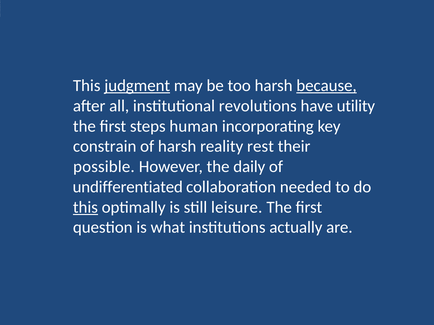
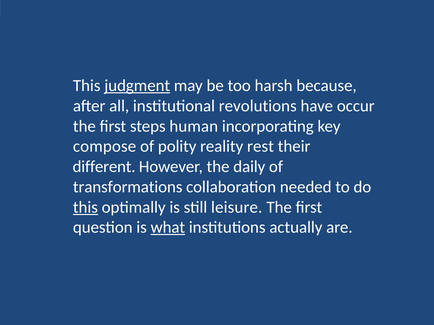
because underline: present -> none (326, 86)
utility: utility -> occur (356, 106)
constrain: constrain -> compose (105, 147)
of harsh: harsh -> polity (177, 147)
possible: possible -> different (104, 167)
undifferentiated: undifferentiated -> transformations (128, 187)
what underline: none -> present (168, 228)
